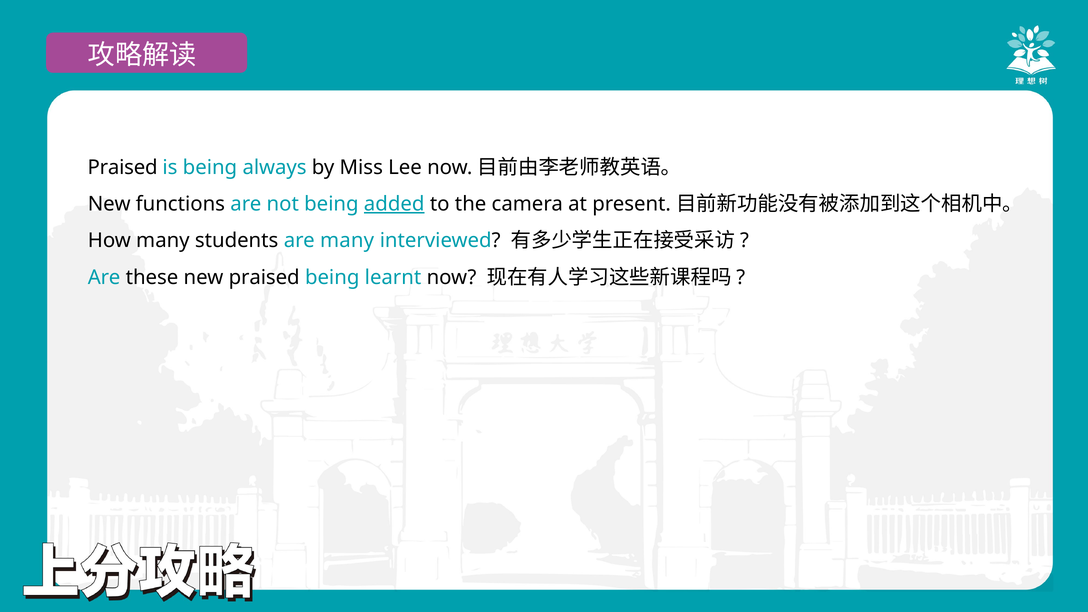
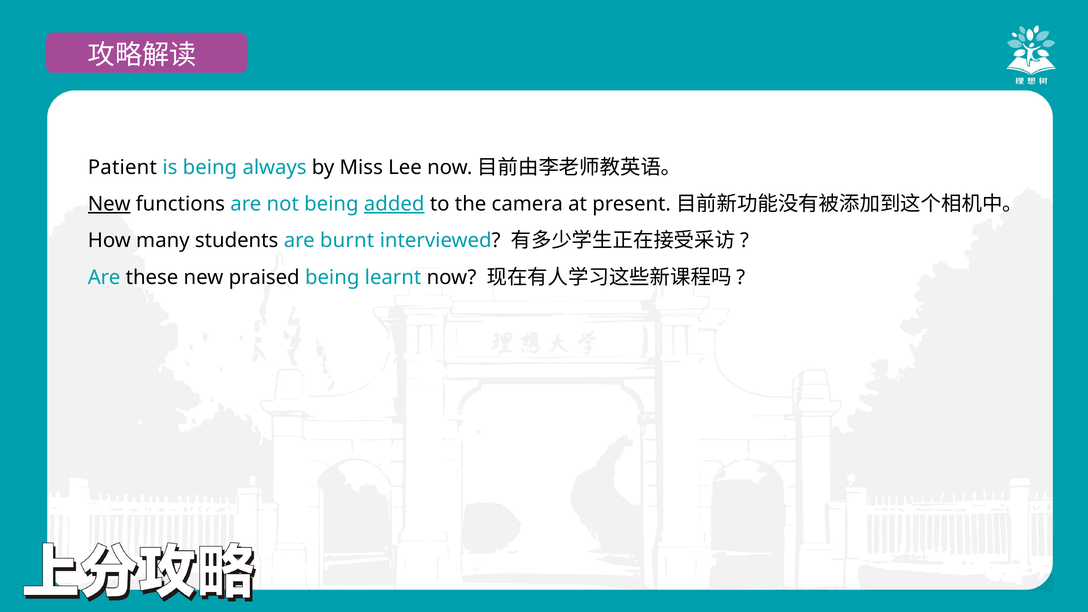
Praised: Praised -> Patient (122, 167)
New underline: none -> present (109, 204)
are many: many -> burnt (347, 241)
